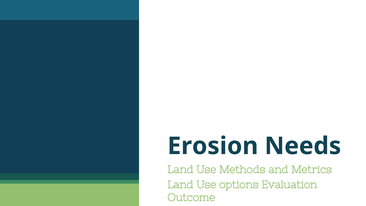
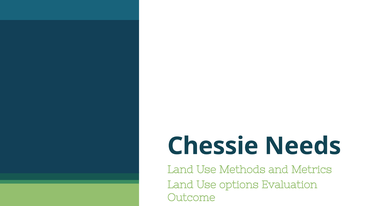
Erosion: Erosion -> Chessie (213, 146)
